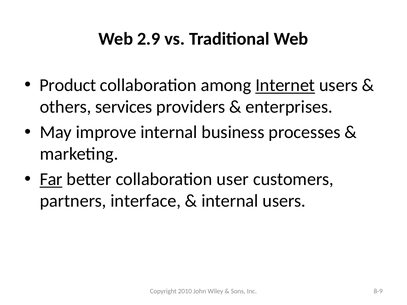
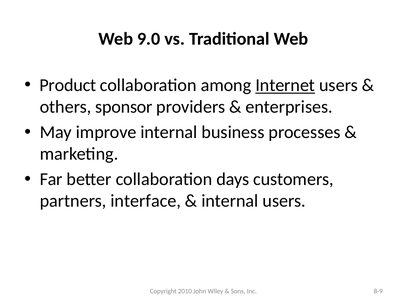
2.9: 2.9 -> 9.0 (149, 39)
services: services -> sponsor (124, 107)
Far underline: present -> none (51, 179)
user: user -> days (233, 179)
